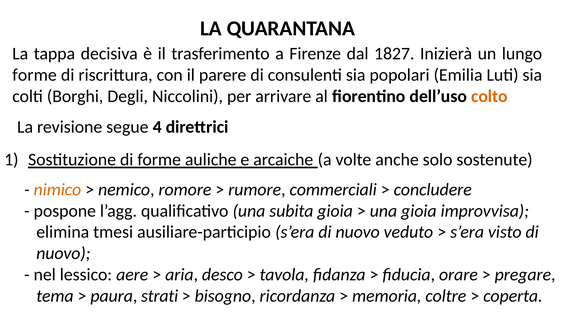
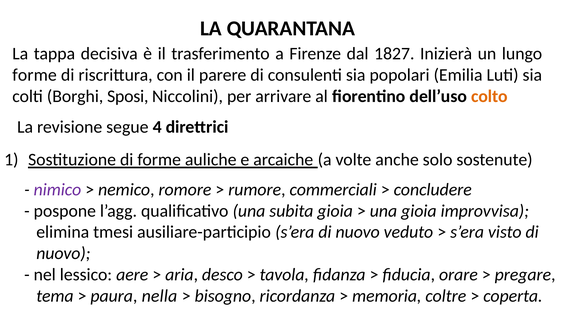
Degli: Degli -> Sposi (128, 96)
nimico colour: orange -> purple (57, 190)
strati: strati -> nella (159, 296)
